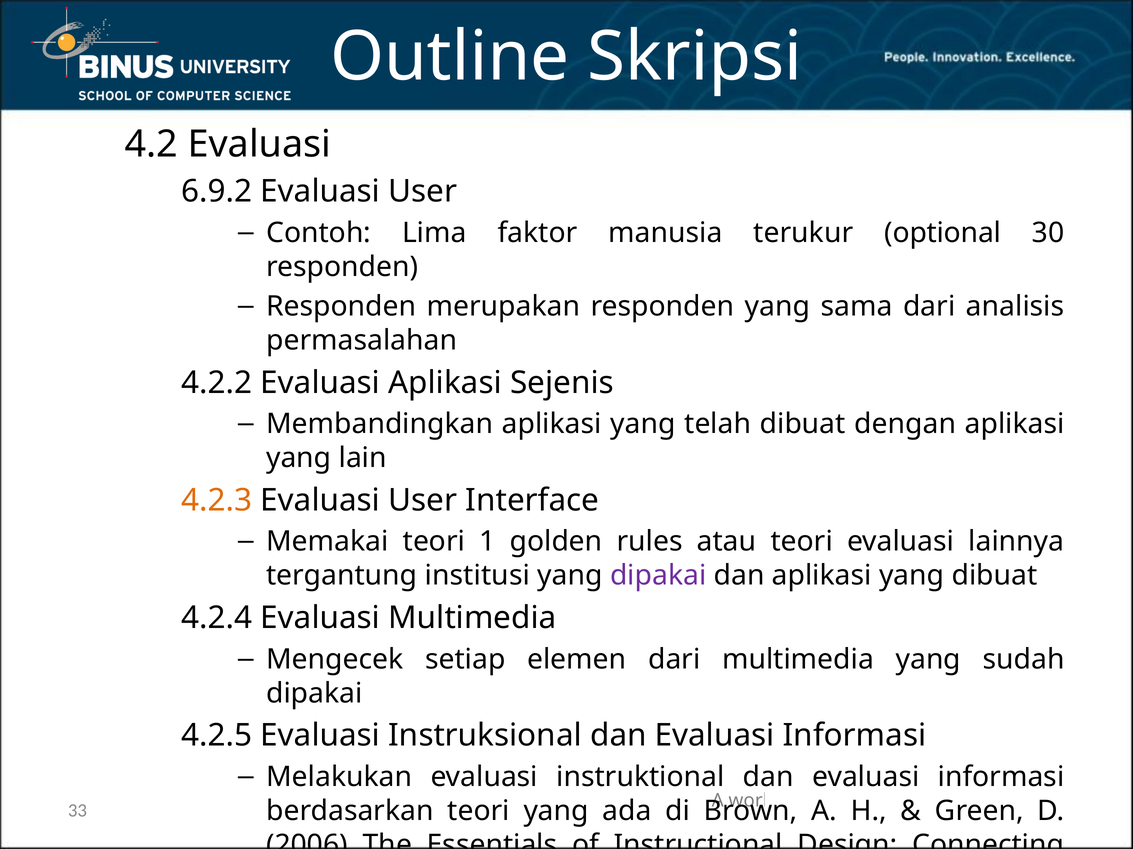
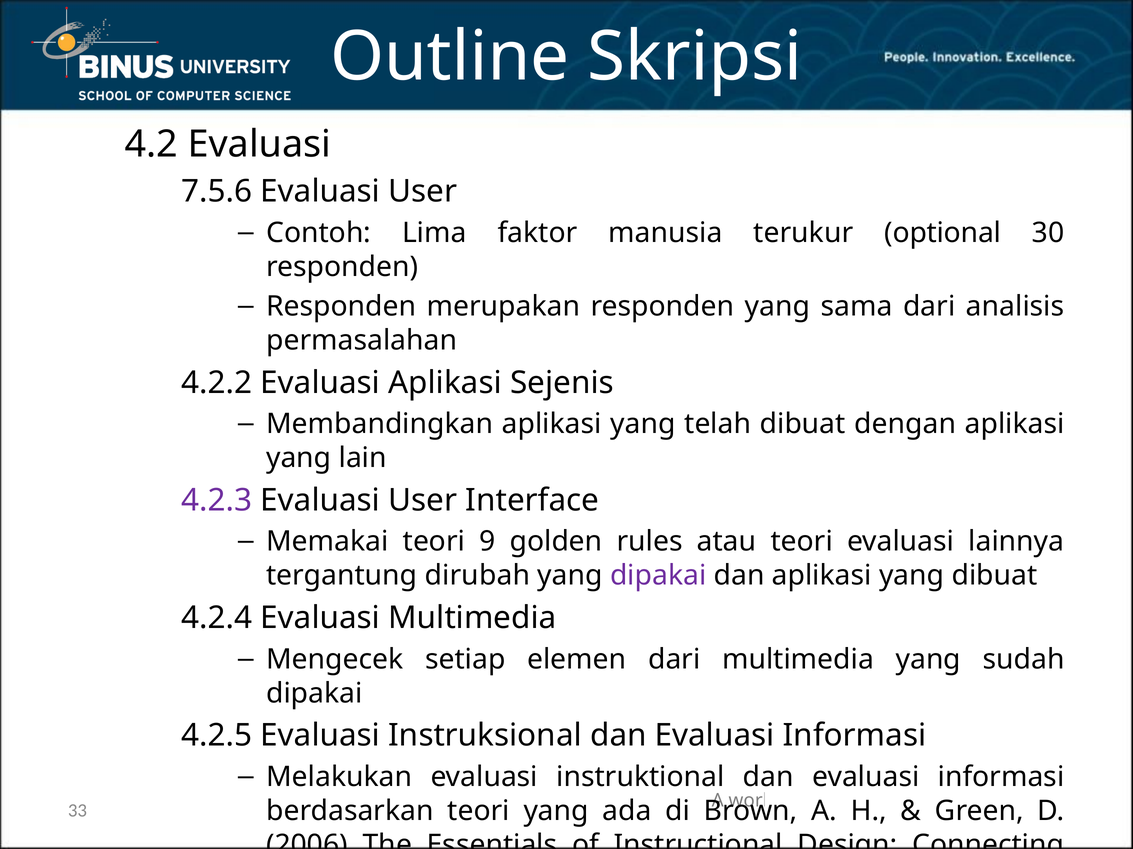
6.9.2: 6.9.2 -> 7.5.6 (217, 192)
4.2.3 colour: orange -> purple (217, 501)
1: 1 -> 9 (487, 542)
institusi: institusi -> dirubah (477, 576)
